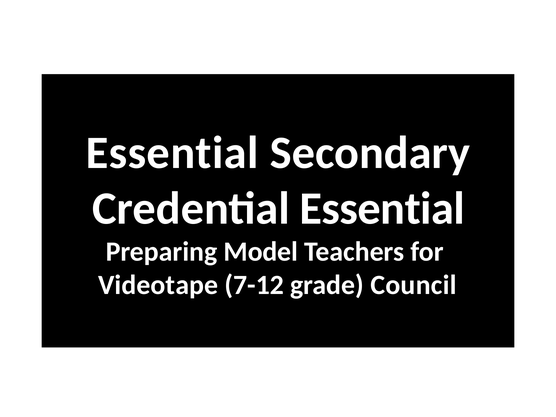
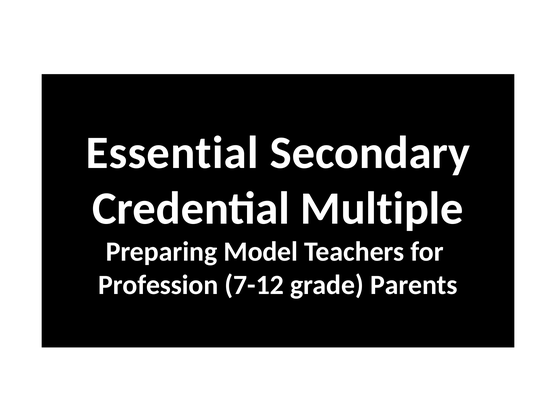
Credential Essential: Essential -> Multiple (382, 208)
Videotape: Videotape -> Profession (158, 285)
Council: Council -> Parents (414, 285)
